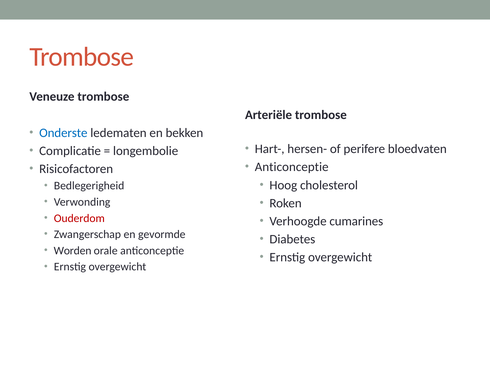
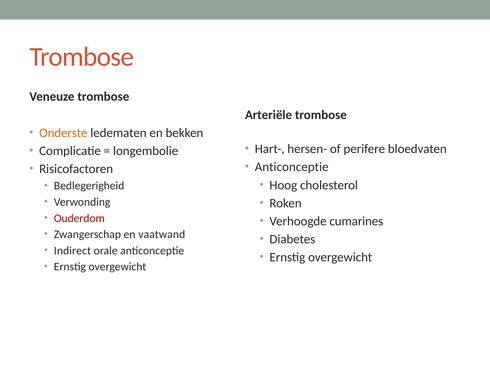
Onderste colour: blue -> orange (63, 133)
gevormde: gevormde -> vaatwand (162, 235)
Worden: Worden -> Indirect (72, 251)
